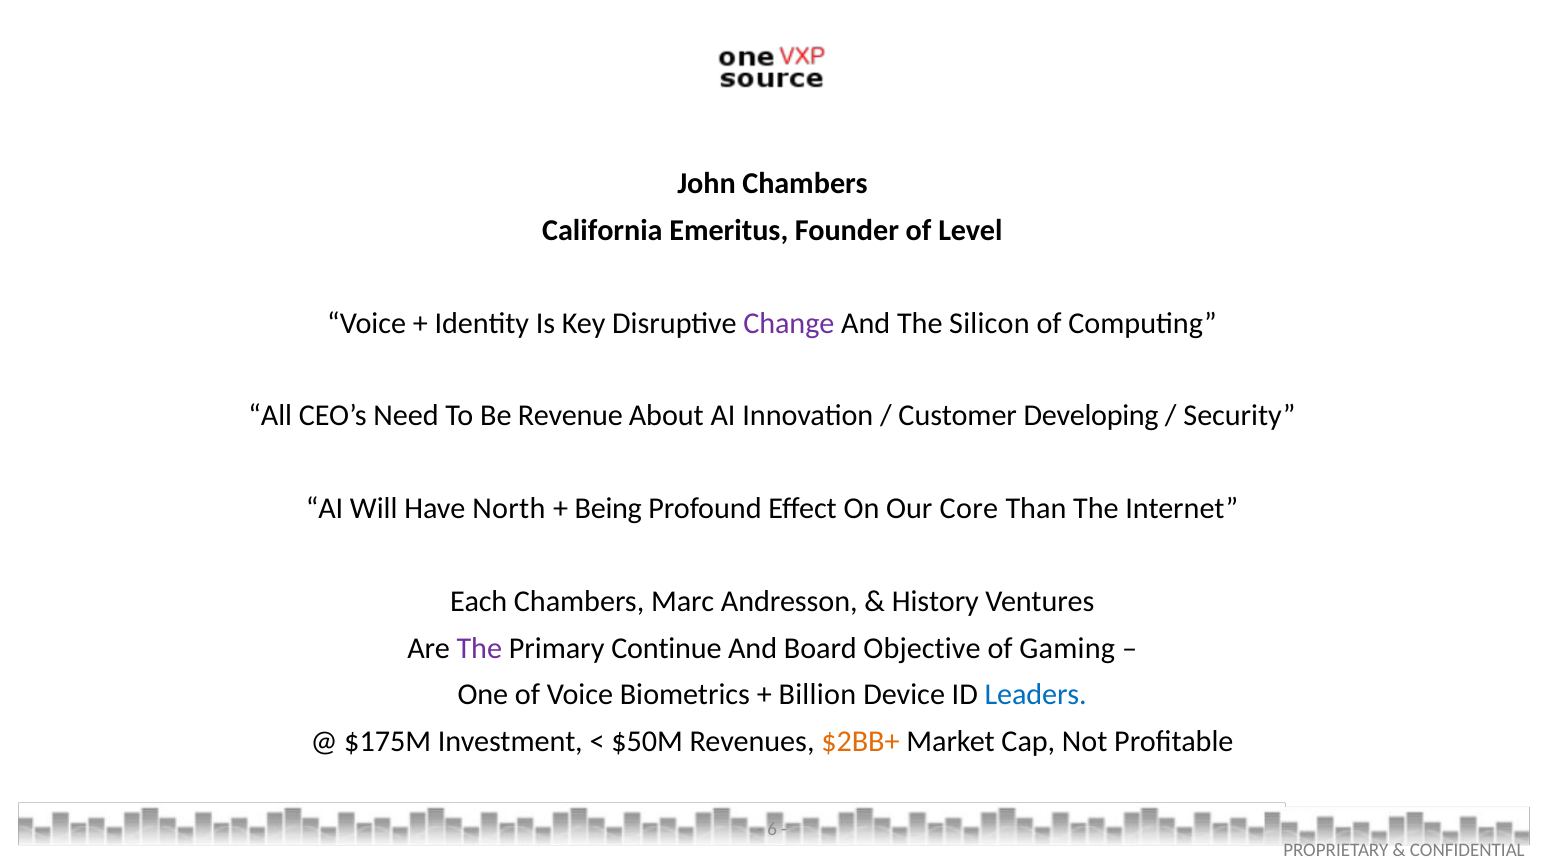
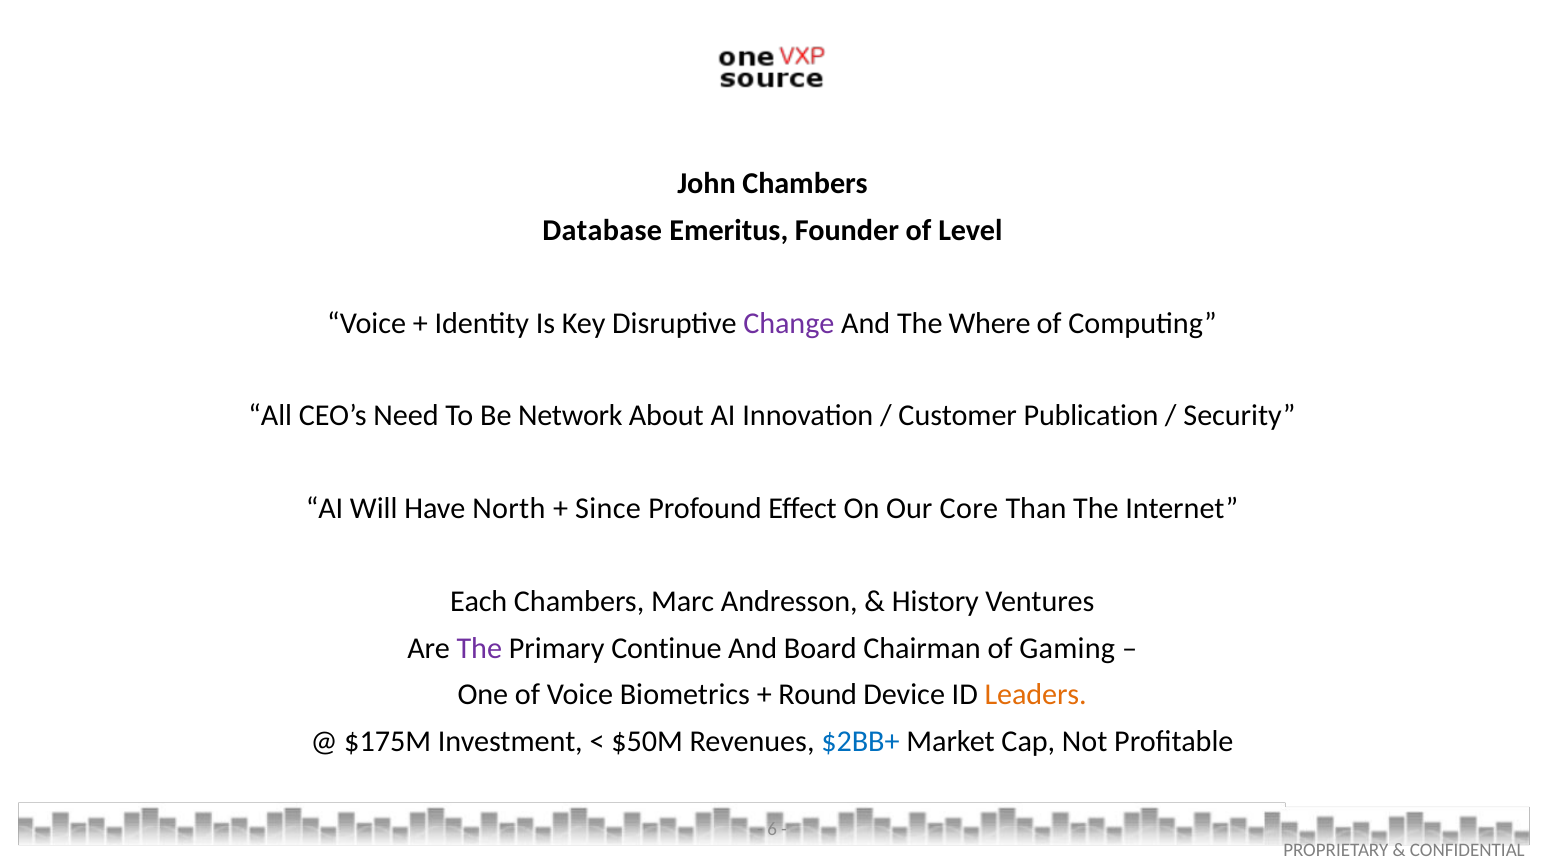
California: California -> Database (602, 230)
Silicon: Silicon -> Where (990, 323)
Revenue: Revenue -> Network (570, 416)
Developing: Developing -> Publication (1091, 416)
Being: Being -> Since (608, 508)
Objective: Objective -> Chairman (922, 648)
Billion: Billion -> Round (818, 694)
Leaders colour: blue -> orange (1036, 694)
$2BB+ colour: orange -> blue (860, 741)
